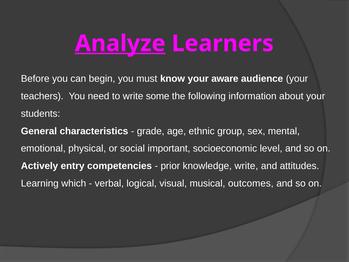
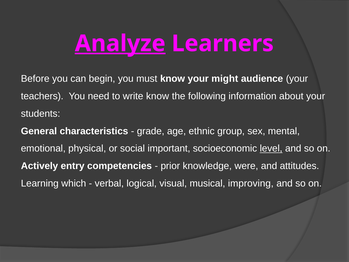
aware: aware -> might (225, 79)
write some: some -> know (158, 96)
level underline: none -> present (271, 148)
knowledge write: write -> were (246, 166)
outcomes: outcomes -> improving (251, 183)
